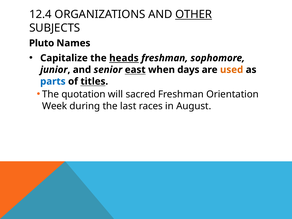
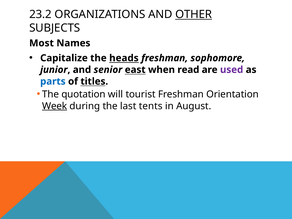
12.4: 12.4 -> 23.2 (40, 14)
Pluto: Pluto -> Most (42, 43)
days: days -> read (188, 70)
used colour: orange -> purple (232, 70)
sacred: sacred -> tourist (141, 94)
Week underline: none -> present (55, 106)
races: races -> tents (151, 106)
